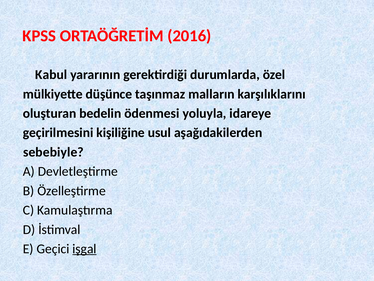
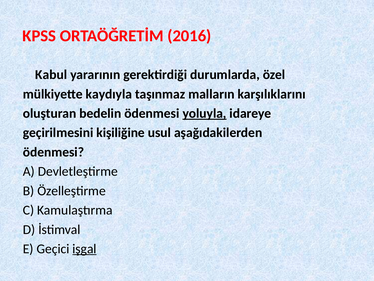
düşünce: düşünce -> kaydıyla (109, 94)
yoluyla underline: none -> present (204, 113)
sebebiyle: sebebiyle -> ödenmesi (53, 152)
